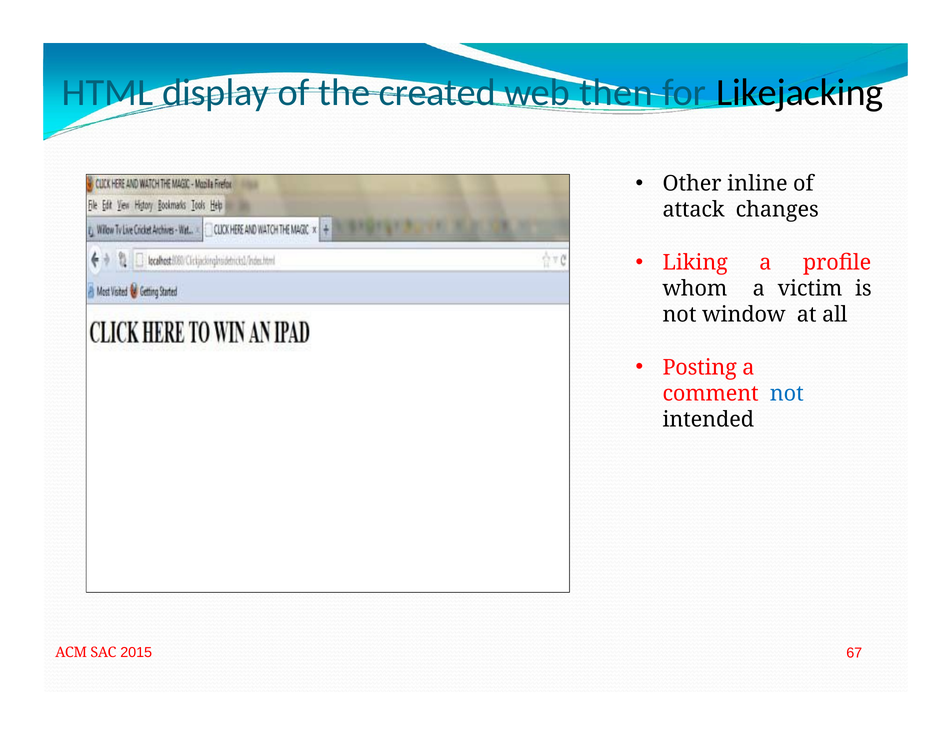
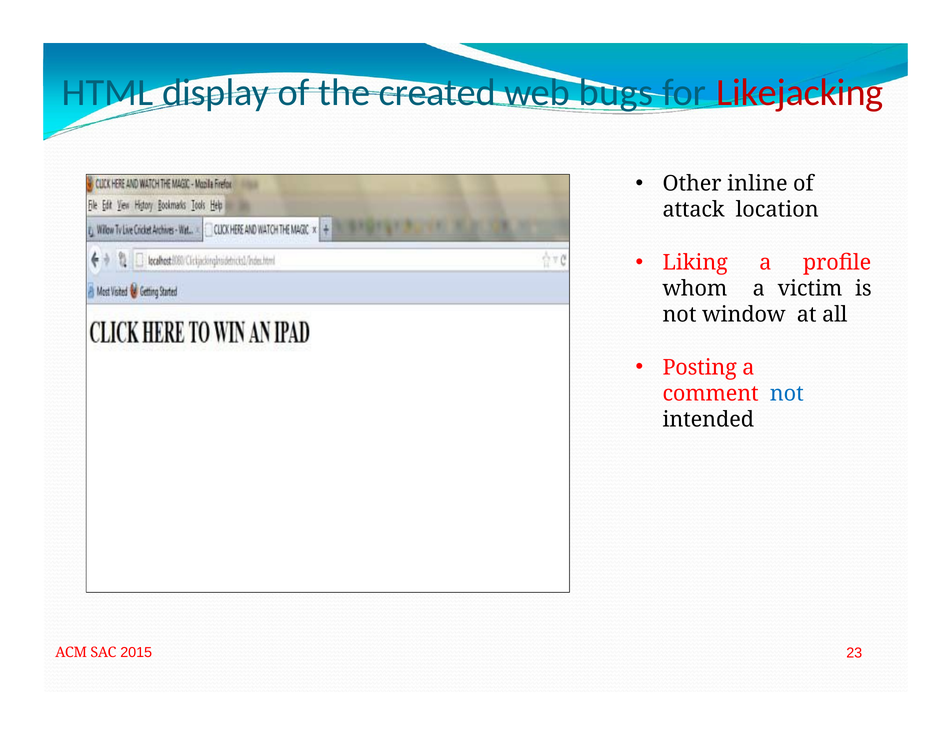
then: then -> bugs (616, 92)
Likejacking colour: black -> red (800, 92)
changes: changes -> location (777, 210)
67: 67 -> 23 (854, 653)
